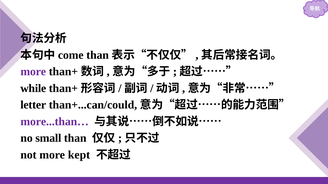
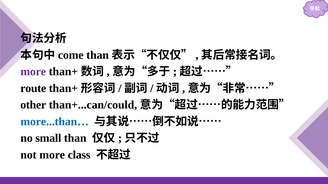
while: while -> route (33, 88)
letter: letter -> other (33, 105)
more...than… colour: purple -> blue (55, 122)
kept: kept -> class (79, 155)
